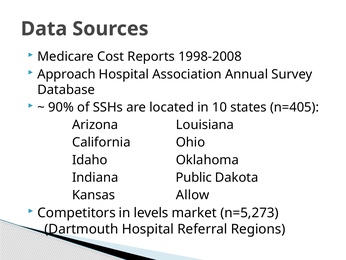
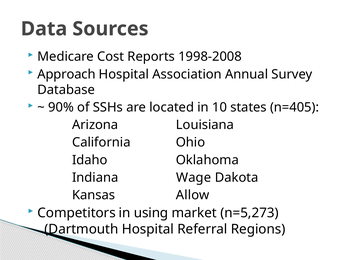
Public: Public -> Wage (194, 177)
levels: levels -> using (151, 213)
